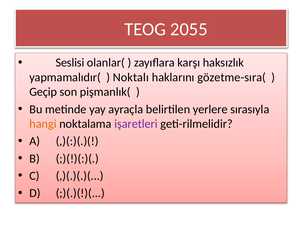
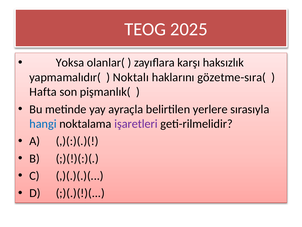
2055: 2055 -> 2025 (189, 29)
Seslisi: Seslisi -> Yoksa (70, 63)
Geçip: Geçip -> Hafta (43, 92)
hangi colour: orange -> blue (43, 124)
